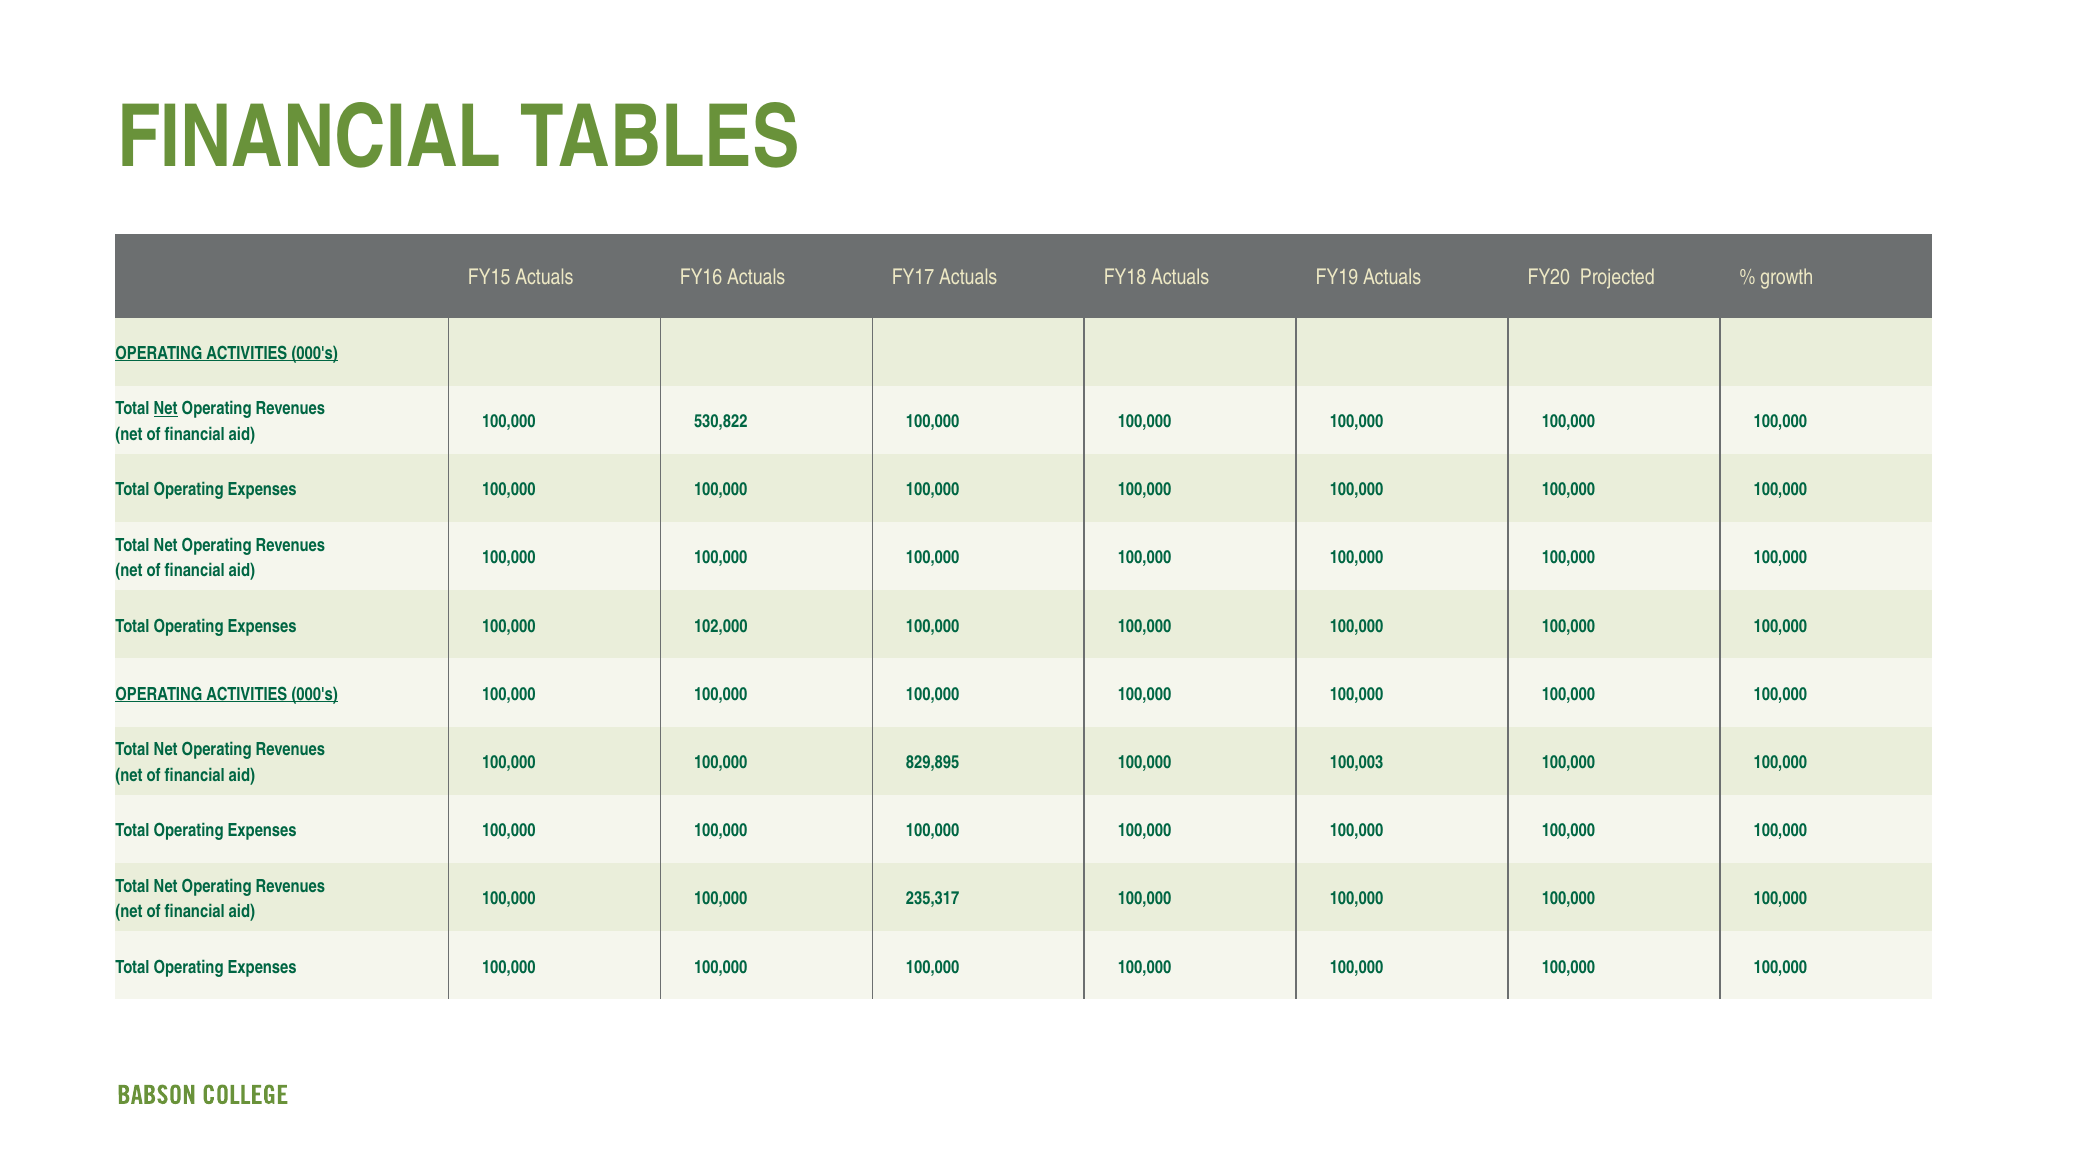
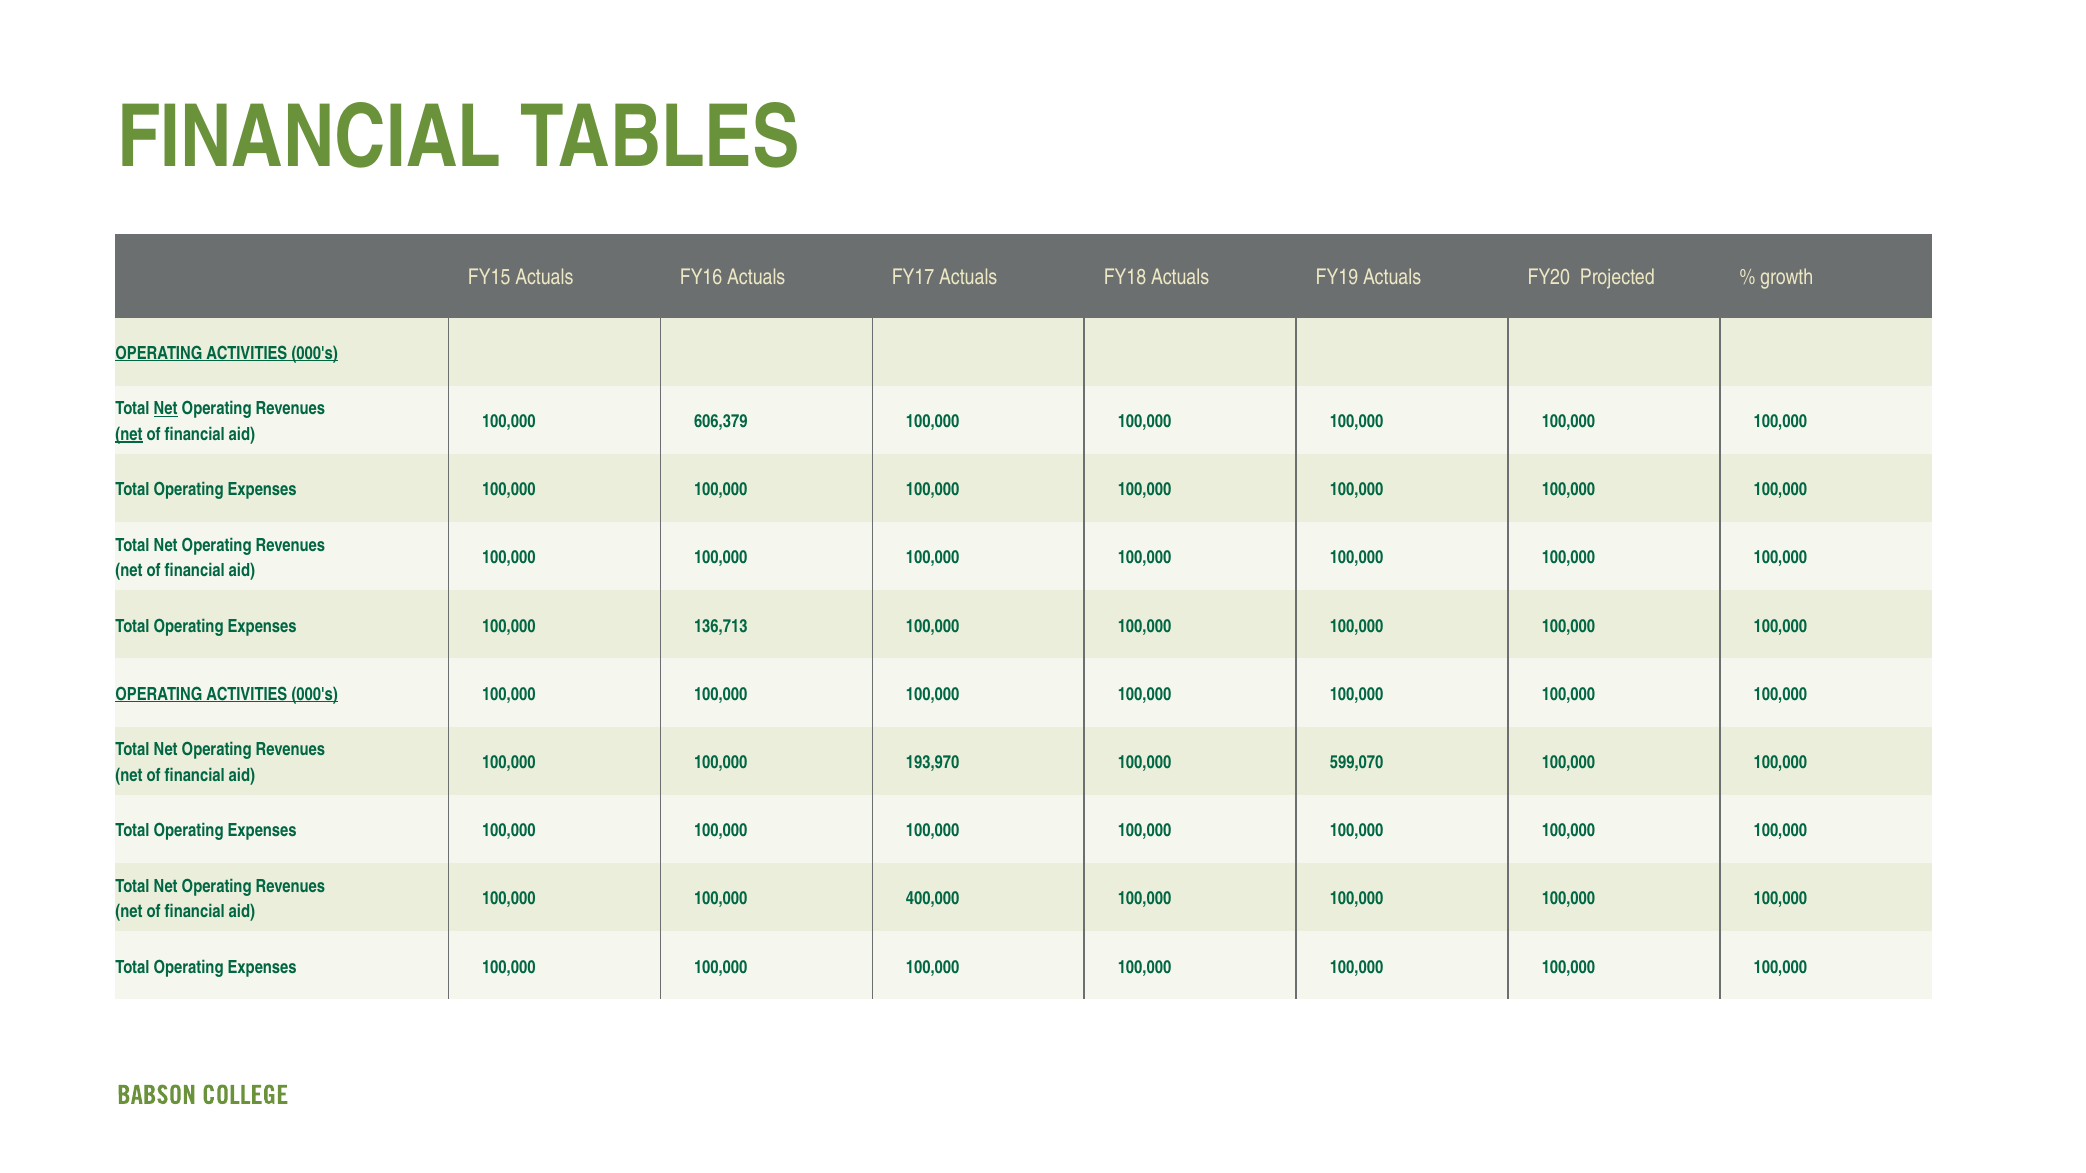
530,822: 530,822 -> 606,379 (721, 422)
net underline: none -> present (129, 434)
102,000: 102,000 -> 136,713 (721, 626)
829,895: 829,895 -> 193,970 (933, 763)
100,003: 100,003 -> 599,070 (1357, 763)
235,317: 235,317 -> 400,000 (933, 899)
